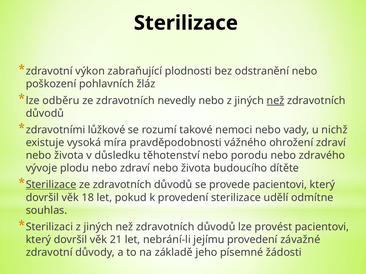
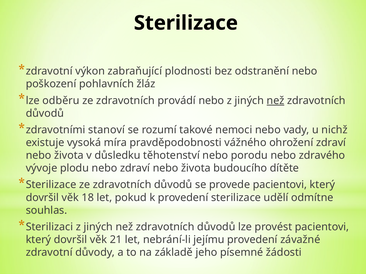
nevedly: nevedly -> provádí (177, 101)
lůžkové: lůžkové -> stanoví (107, 130)
Sterilizace underline: present -> none (51, 185)
